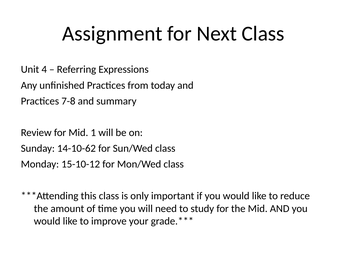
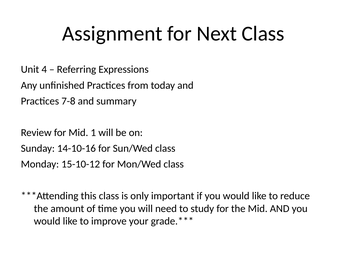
14-10-62: 14-10-62 -> 14-10-16 (77, 149)
